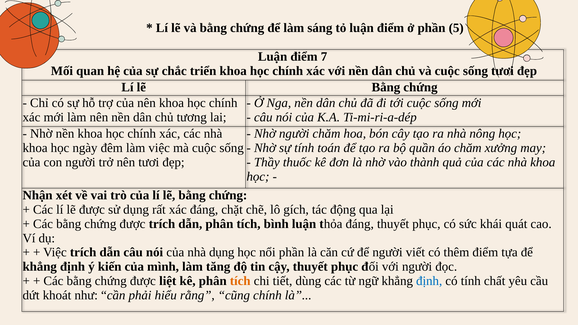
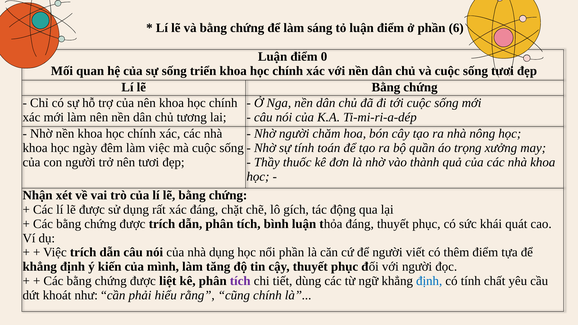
5: 5 -> 6 (456, 28)
7: 7 -> 0 (324, 57)
sự chắc: chắc -> sống (174, 71)
áo chăm: chăm -> trọng (468, 148)
tích colour: orange -> purple (240, 281)
